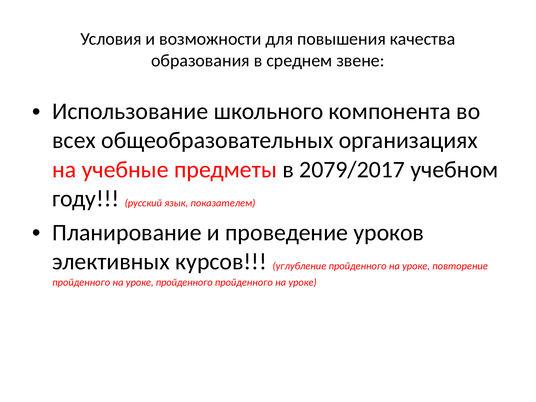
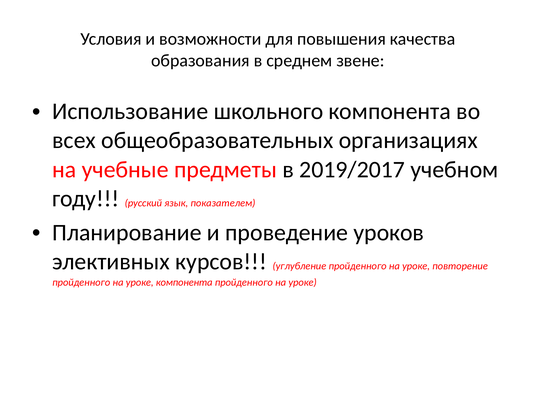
2079/2017: 2079/2017 -> 2019/2017 (352, 170)
уроке пройденного: пройденного -> компонента (184, 282)
